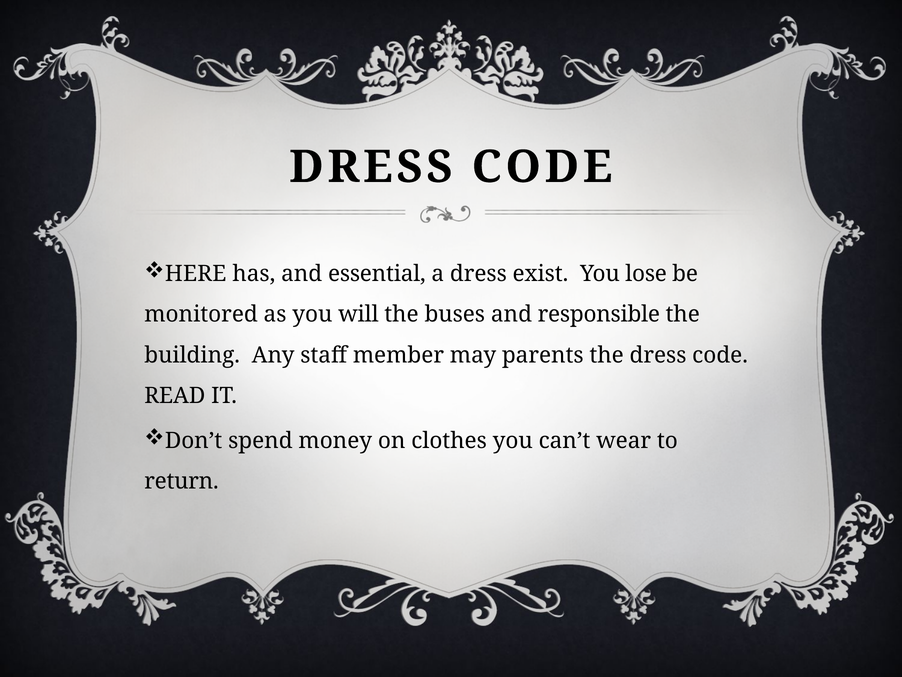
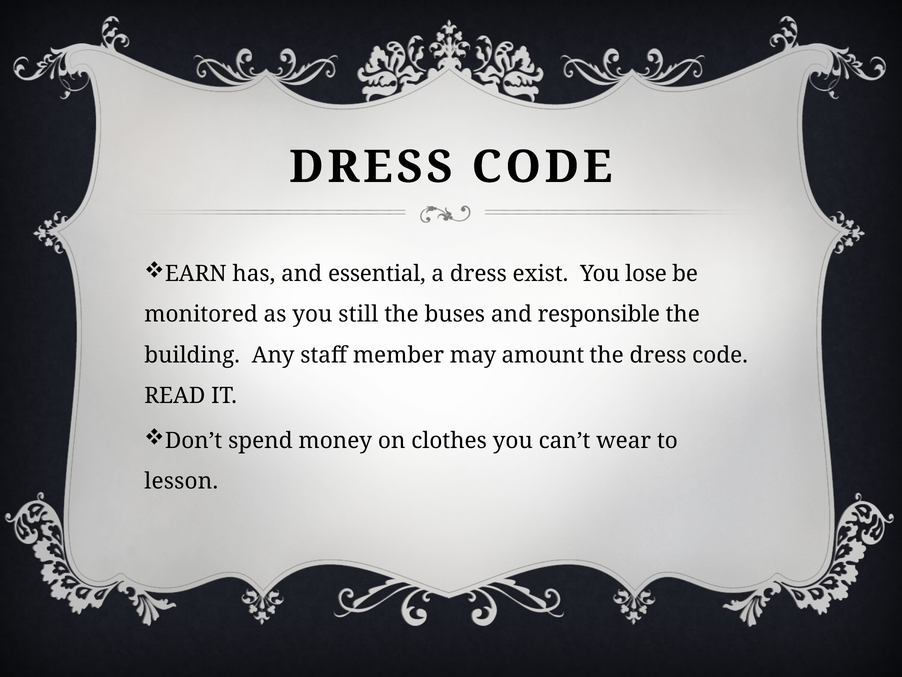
HERE: HERE -> EARN (196, 274)
will: will -> still (358, 314)
parents: parents -> amount (543, 355)
return: return -> lesson (181, 481)
